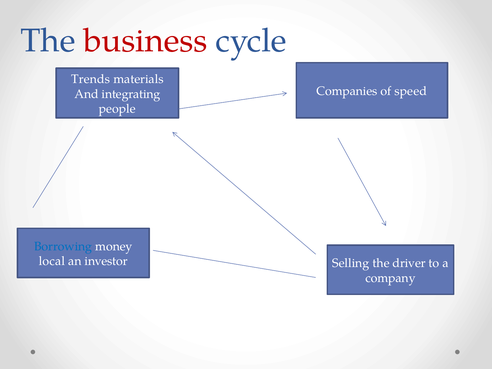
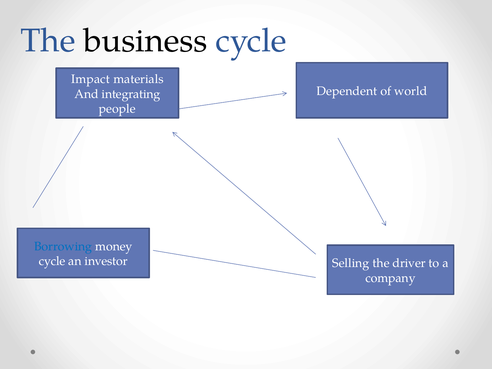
business colour: red -> black (145, 41)
Trends: Trends -> Impact (91, 79)
Companies: Companies -> Dependent (347, 91)
speed: speed -> world (411, 91)
local: local -> cycle (52, 261)
